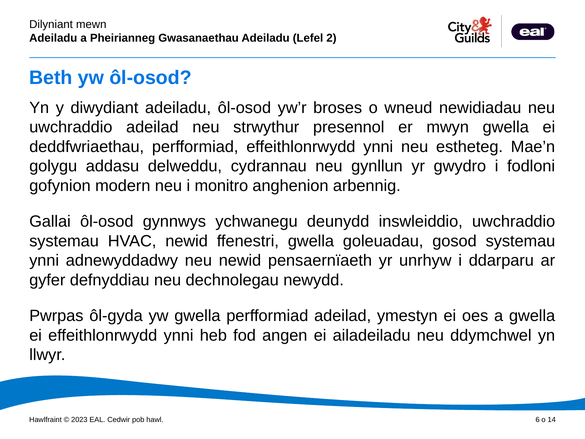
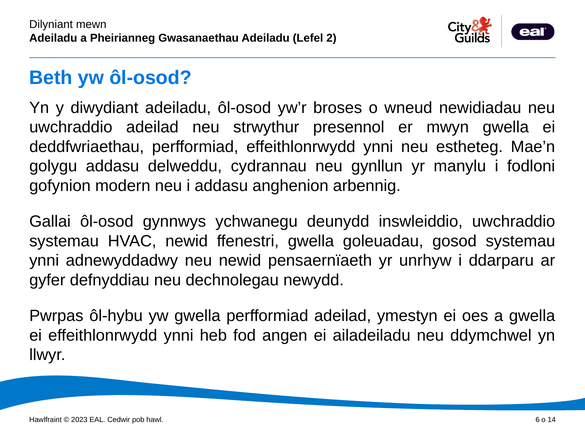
gwydro: gwydro -> manylu (460, 166)
i monitro: monitro -> addasu (221, 186)
ôl-gyda: ôl-gyda -> ôl-hybu (116, 316)
